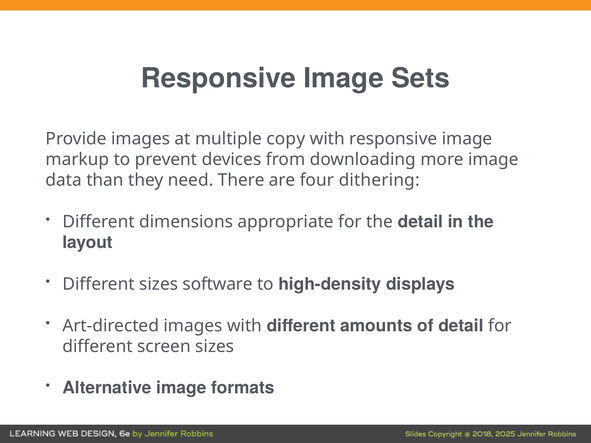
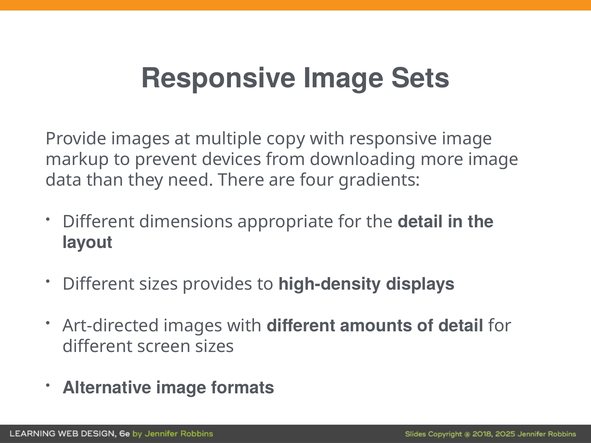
dithering: dithering -> gradients (379, 180)
software: software -> provides (218, 284)
